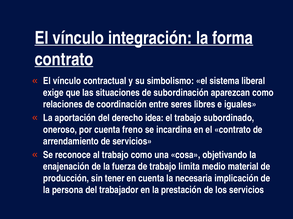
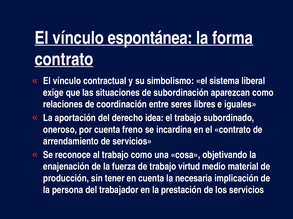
integración: integración -> espontánea (150, 38)
limita: limita -> virtud (189, 167)
